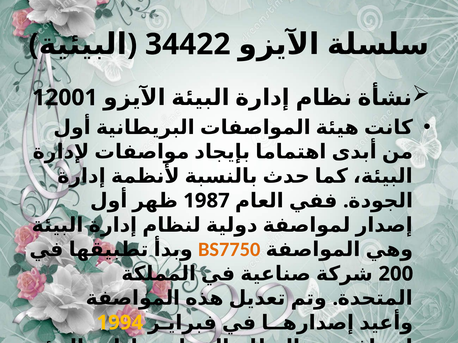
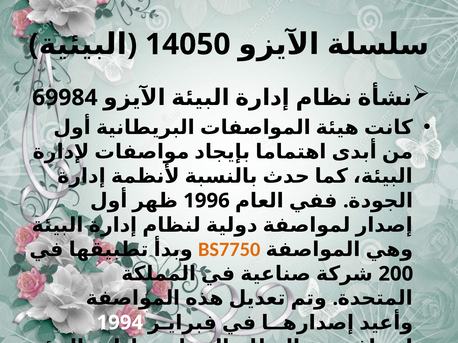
34422: 34422 -> 14050 (188, 44)
12001: 12001 -> 69984 (65, 98)
1987: 1987 -> 1996 (206, 201)
1994 colour: yellow -> white (120, 323)
